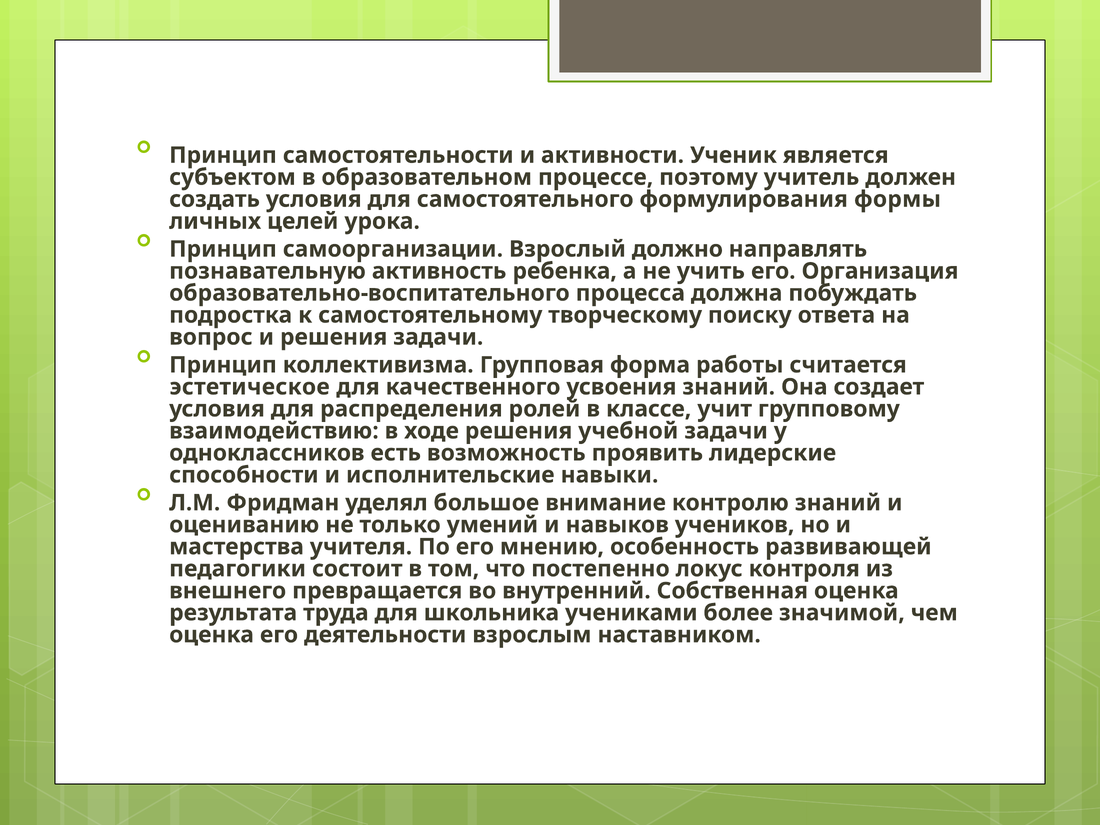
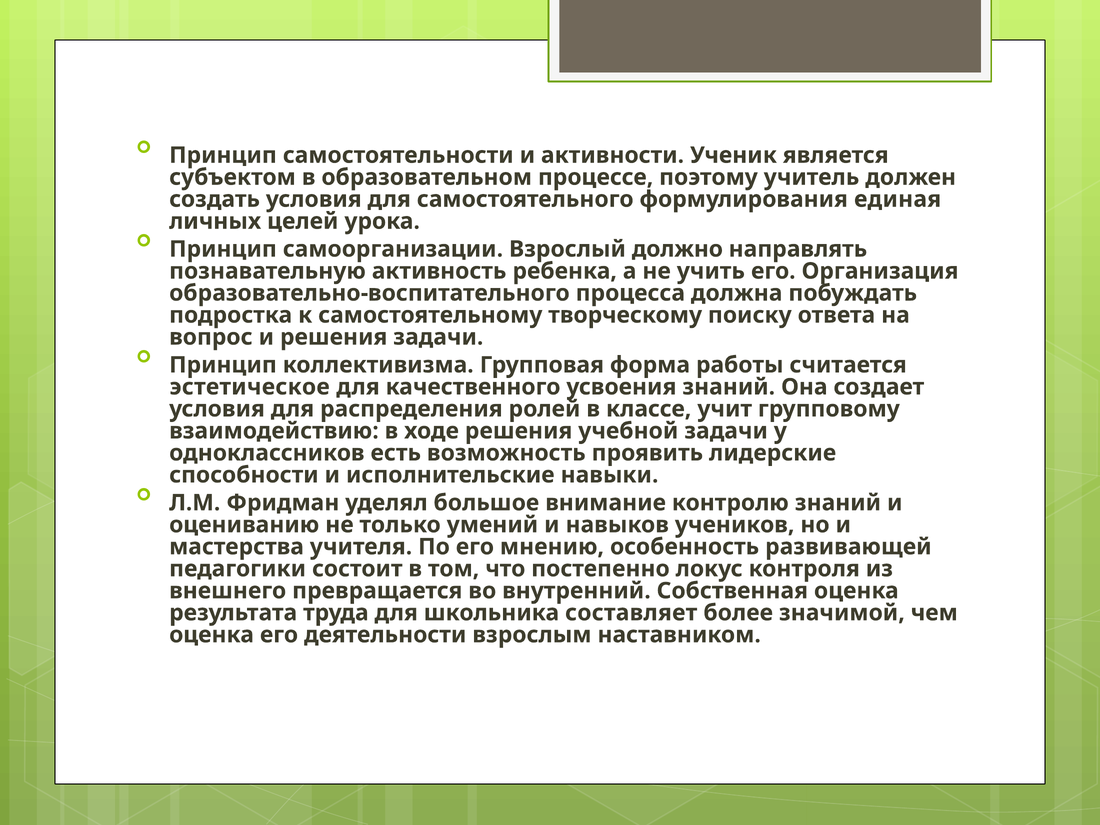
формы: формы -> единая (898, 199)
учениками: учениками -> составляет (631, 613)
